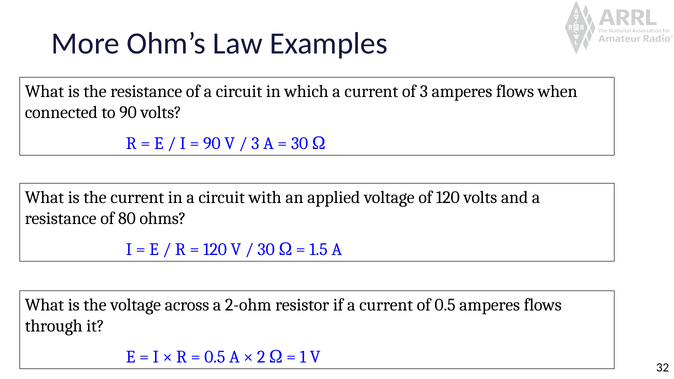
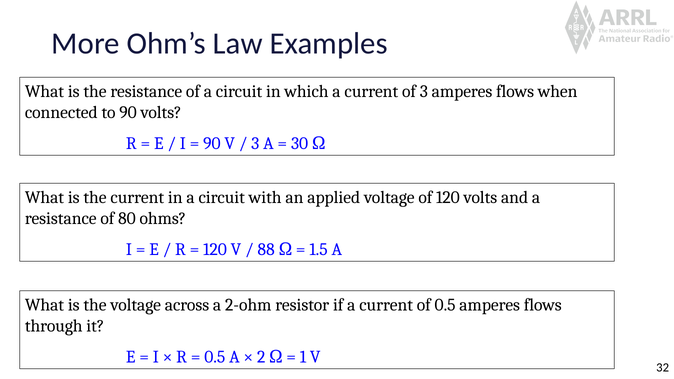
30: 30 -> 88 (266, 250)
